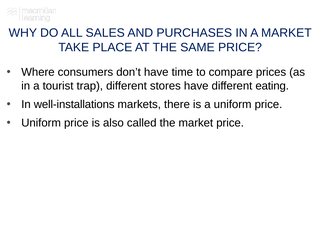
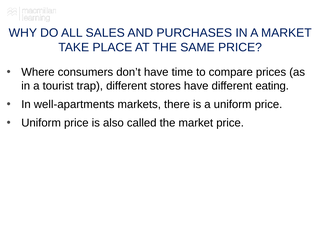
well-installations: well-installations -> well-apartments (74, 104)
